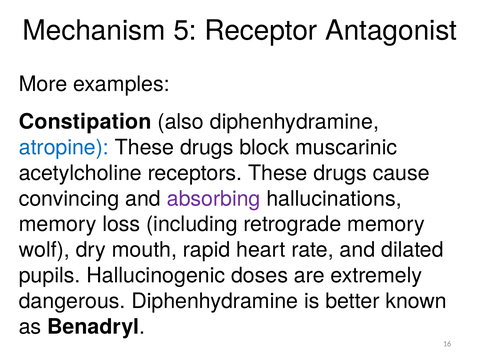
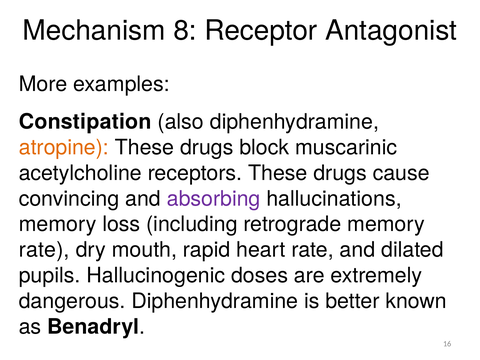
5: 5 -> 8 (185, 31)
atropine colour: blue -> orange (64, 147)
wolf: wolf -> rate (44, 250)
